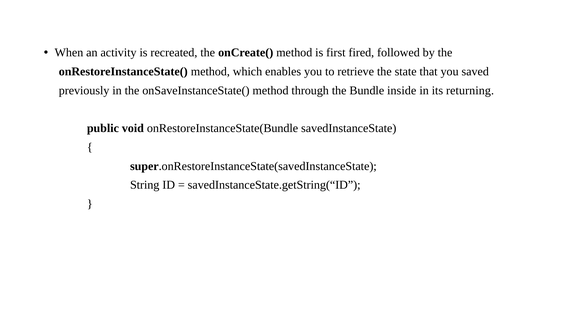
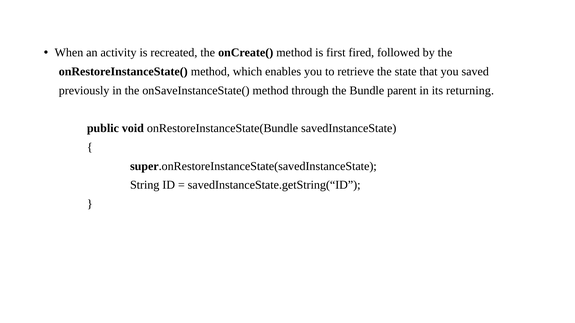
inside: inside -> parent (402, 91)
